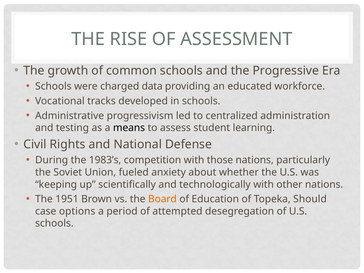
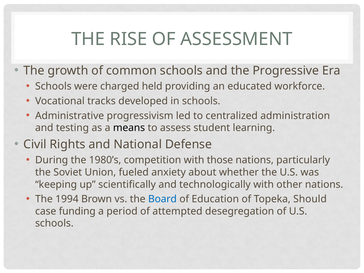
data: data -> held (152, 86)
1983’s: 1983’s -> 1980’s (105, 160)
1951: 1951 -> 1994 (67, 199)
Board colour: orange -> blue (162, 199)
options: options -> funding (77, 211)
